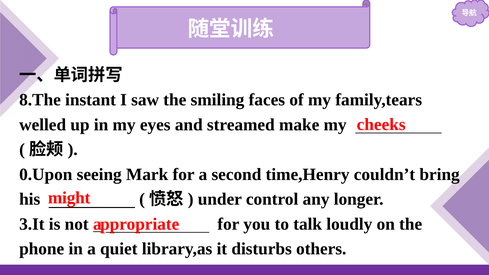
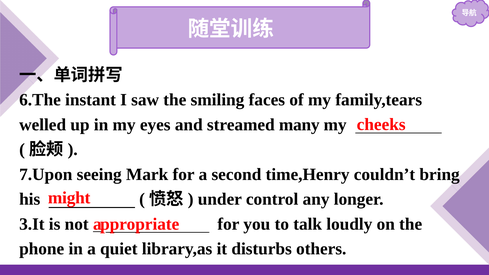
8.The: 8.The -> 6.The (40, 100)
make: make -> many (299, 125)
0.Upon: 0.Upon -> 7.Upon (46, 174)
